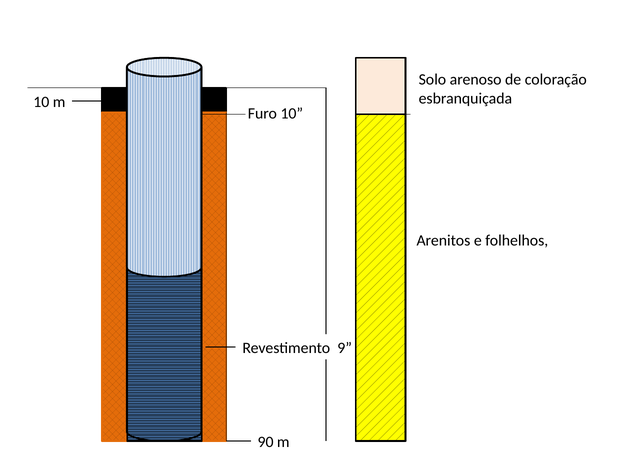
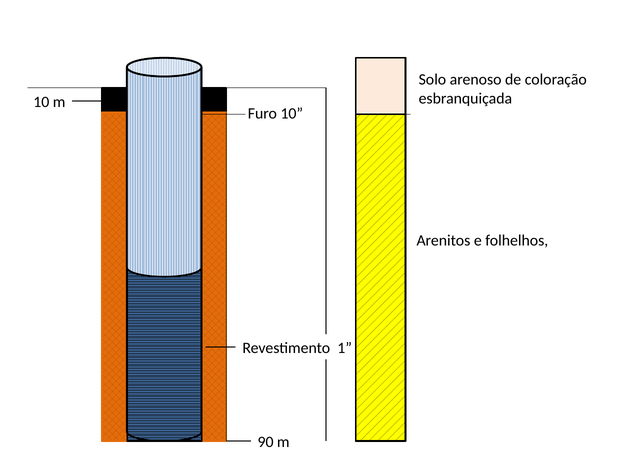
9: 9 -> 1 (345, 348)
